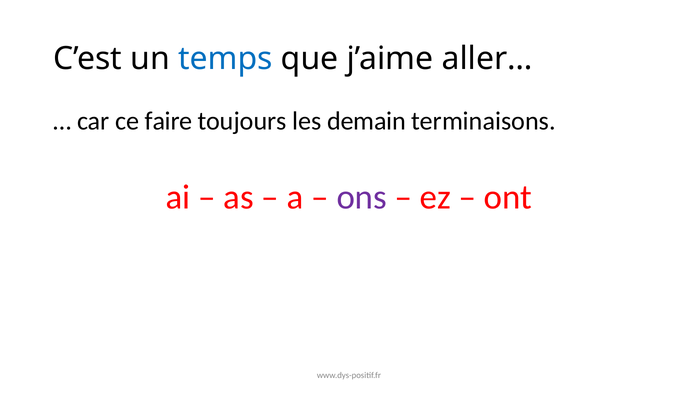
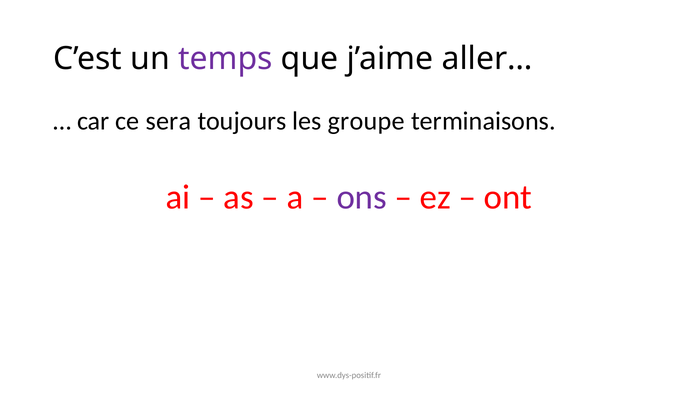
temps colour: blue -> purple (225, 59)
faire: faire -> sera (168, 121)
demain: demain -> groupe (366, 121)
